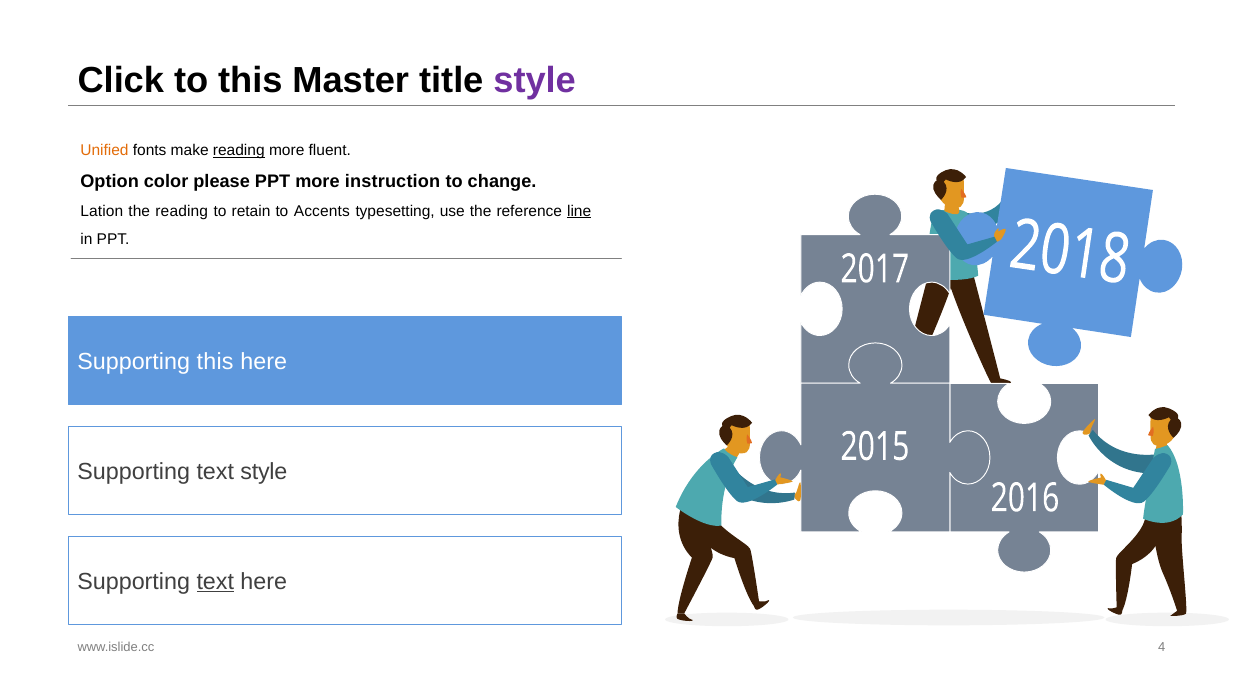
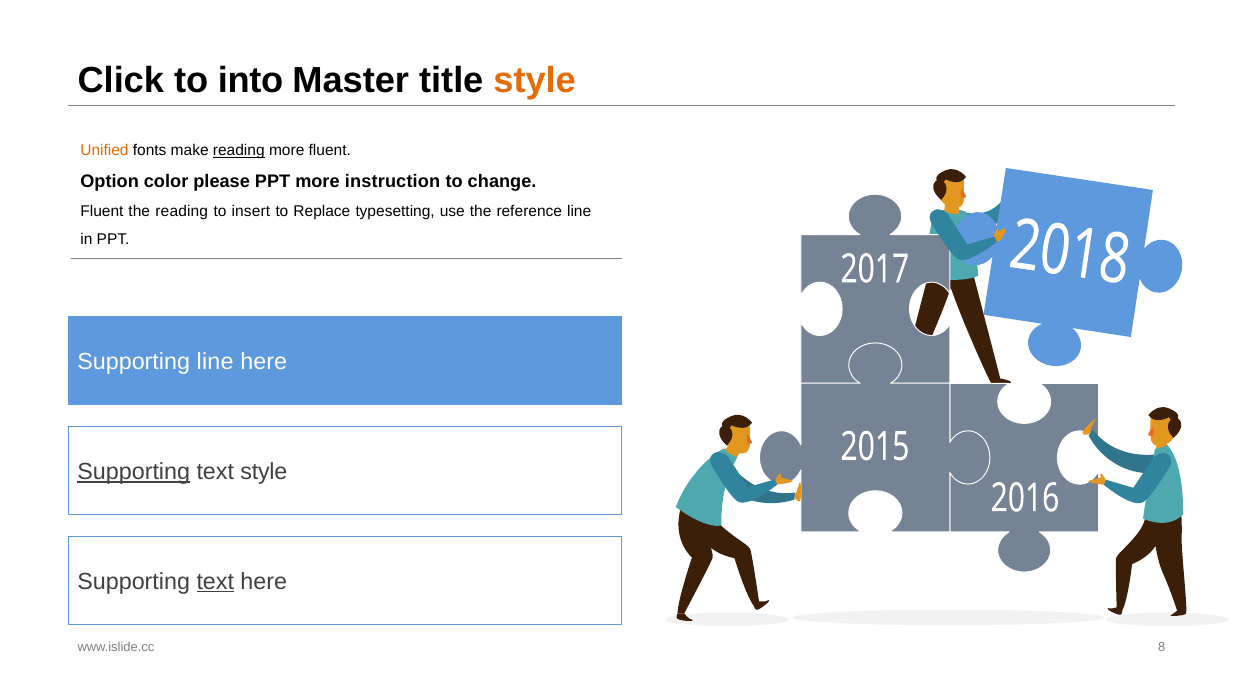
to this: this -> into (250, 80)
style colour: purple -> orange (535, 80)
Lation: Lation -> Fluent (102, 211)
retain: retain -> insert (251, 211)
Accents: Accents -> Replace (322, 211)
line underline: present -> none (579, 211)
Supporting this: this -> line (215, 362)
Supporting underline: none -> present (134, 472)
4: 4 -> 8 (1162, 648)
